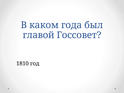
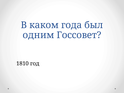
главой: главой -> одним (38, 35)
